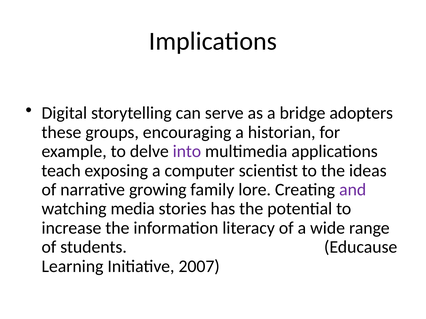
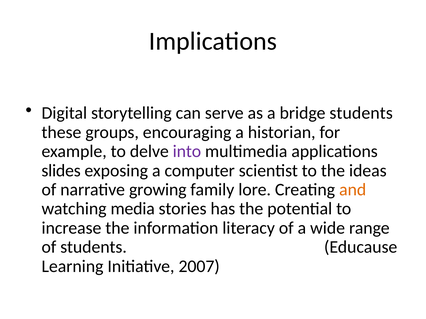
bridge adopters: adopters -> students (361, 113)
teach: teach -> slides (61, 171)
and colour: purple -> orange (353, 190)
